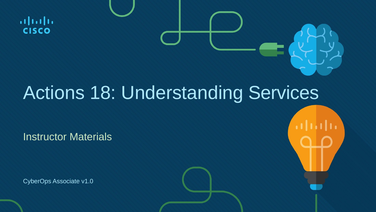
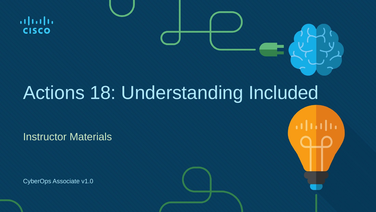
Services: Services -> Included (284, 93)
